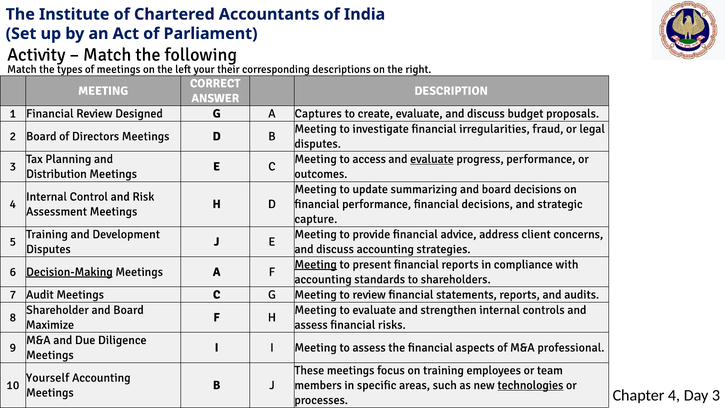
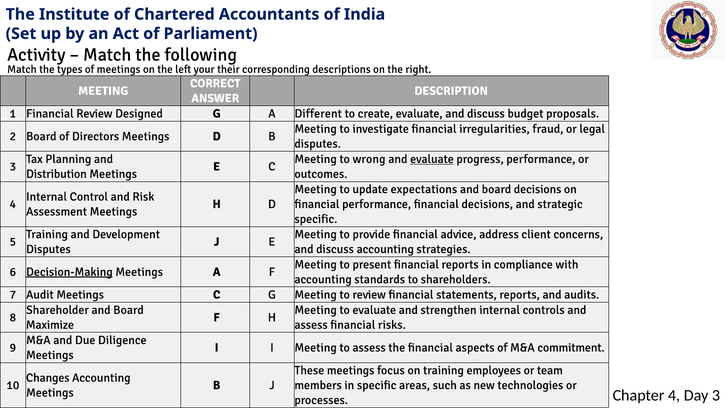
Captures: Captures -> Different (318, 113)
access: access -> wrong (369, 159)
summarizing: summarizing -> expectations (424, 189)
capture: capture -> specific (316, 219)
Meeting underline: present -> none (316, 264)
professional: professional -> commitment (571, 347)
Yourself: Yourself -> Changes (48, 378)
technologies underline: present -> none (530, 385)
